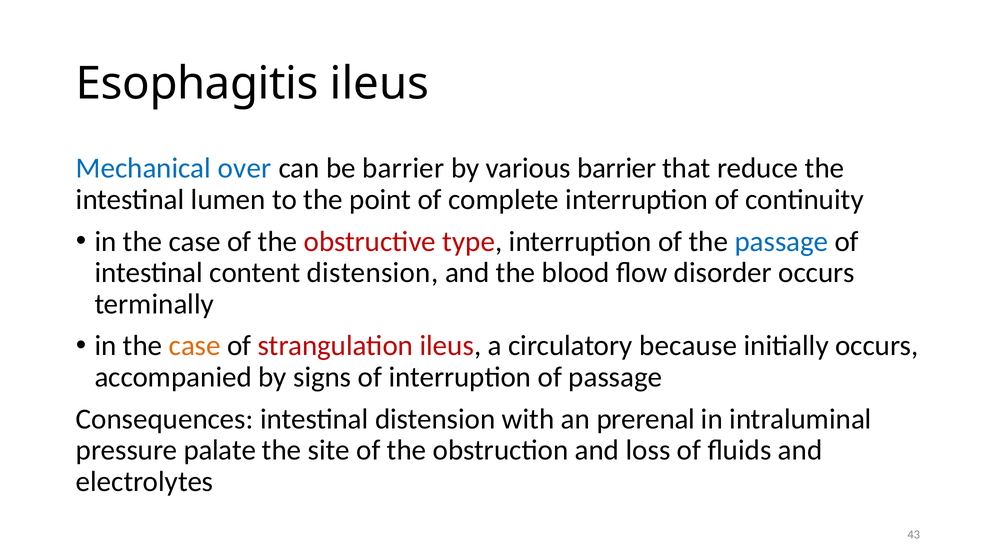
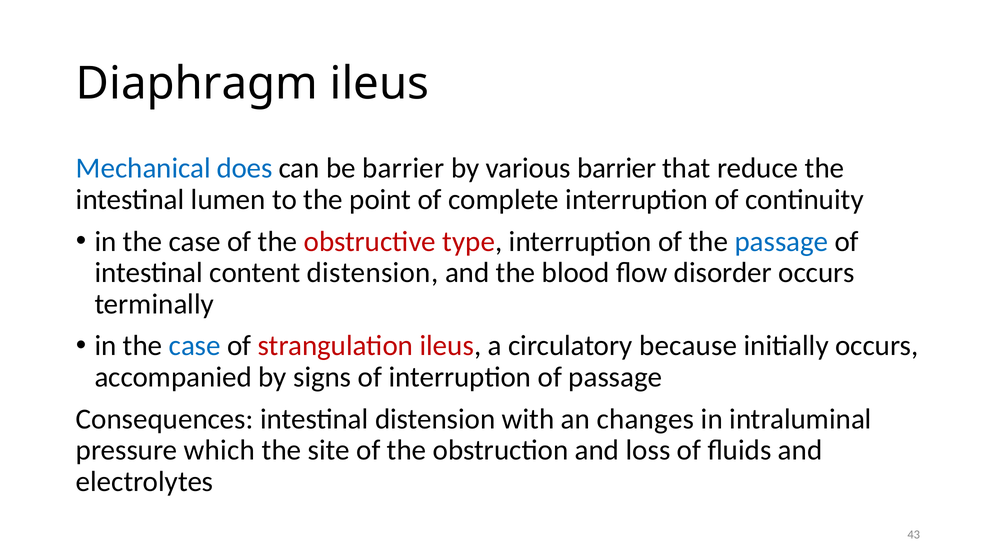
Esophagitis: Esophagitis -> Diaphragm (197, 84)
over: over -> does (245, 168)
case colour: orange -> blue (195, 346)
prerenal: prerenal -> changes (645, 419)
palate: palate -> which (219, 451)
